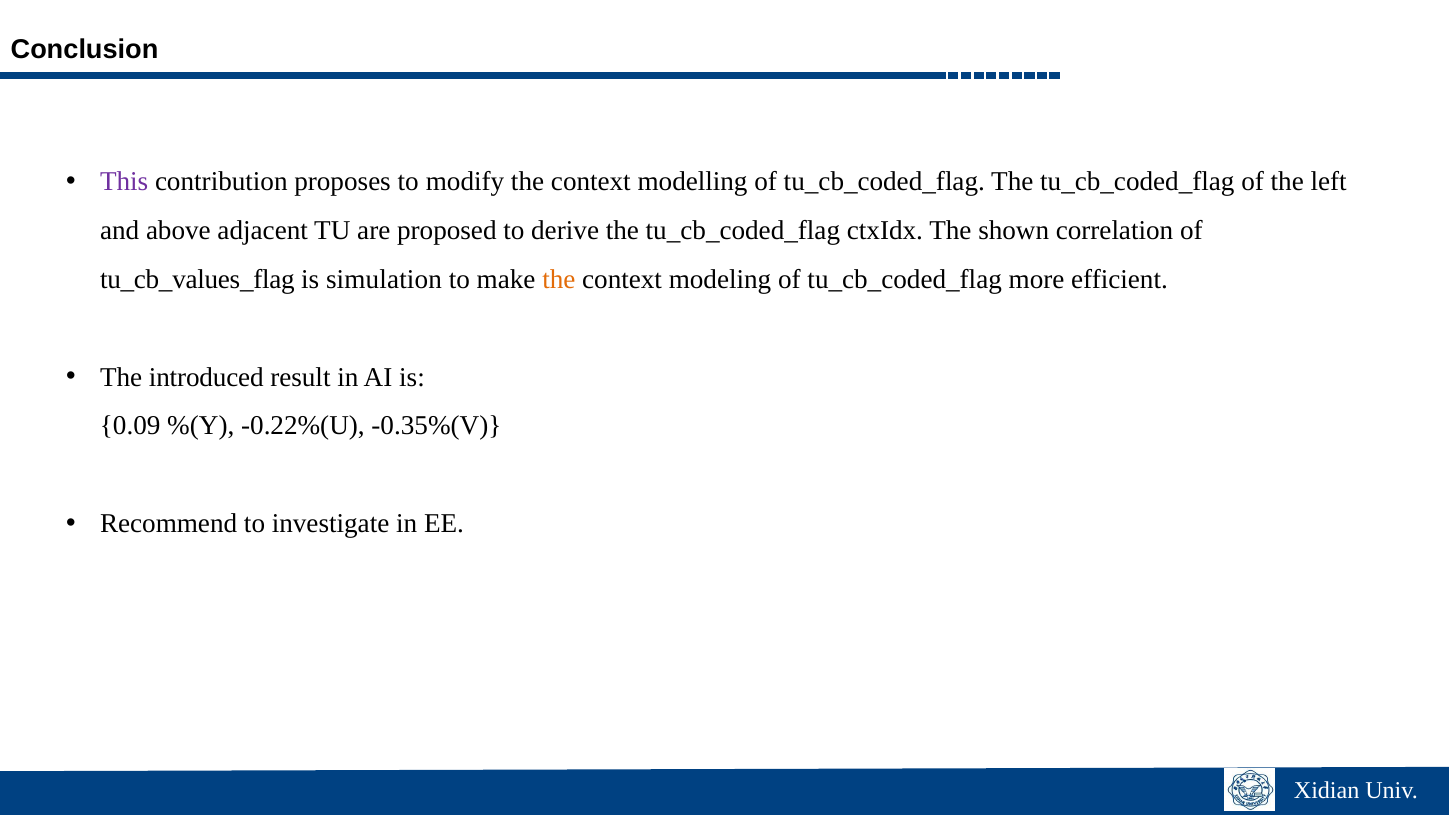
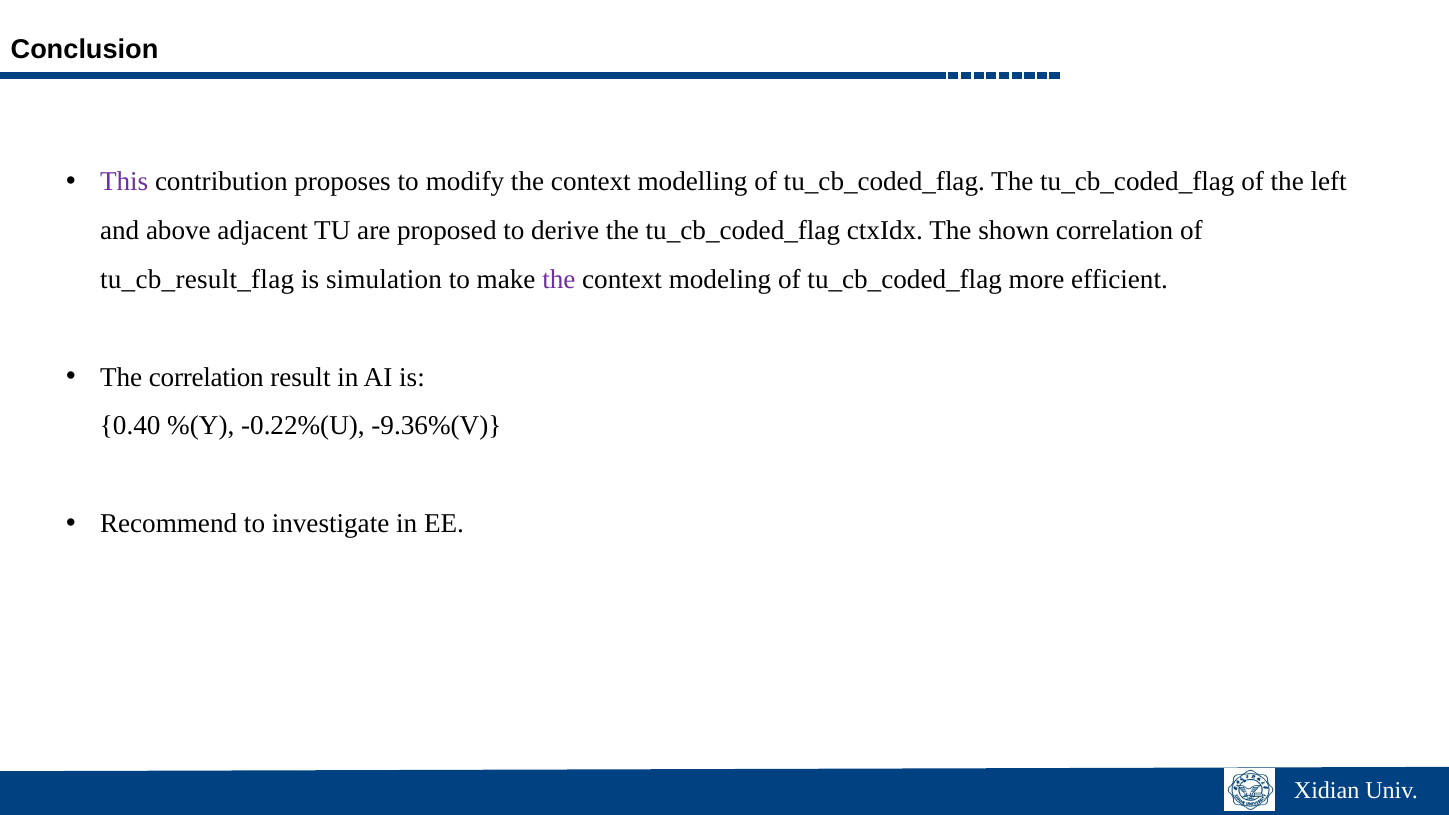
tu_cb_values_flag: tu_cb_values_flag -> tu_cb_result_flag (197, 279)
the colour: orange -> purple (559, 279)
The introduced: introduced -> correlation (206, 377)
0.09: 0.09 -> 0.40 (130, 426)
-0.35%(V: -0.35%(V -> -9.36%(V (436, 426)
